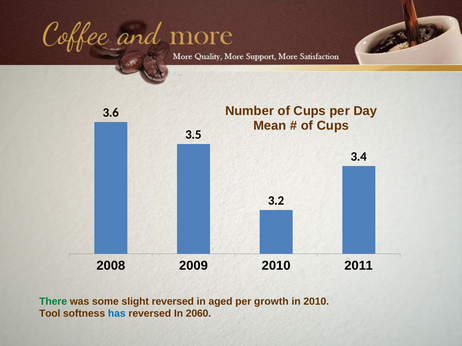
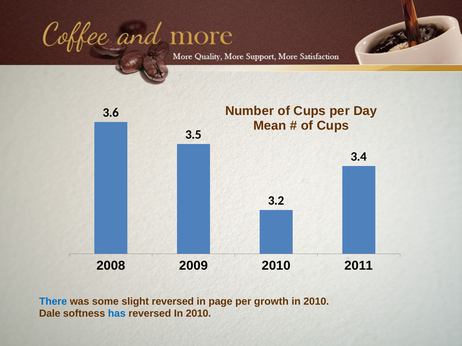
There colour: green -> blue (53, 302)
aged: aged -> page (221, 302)
Tool: Tool -> Dale (50, 314)
reversed In 2060: 2060 -> 2010 (198, 314)
